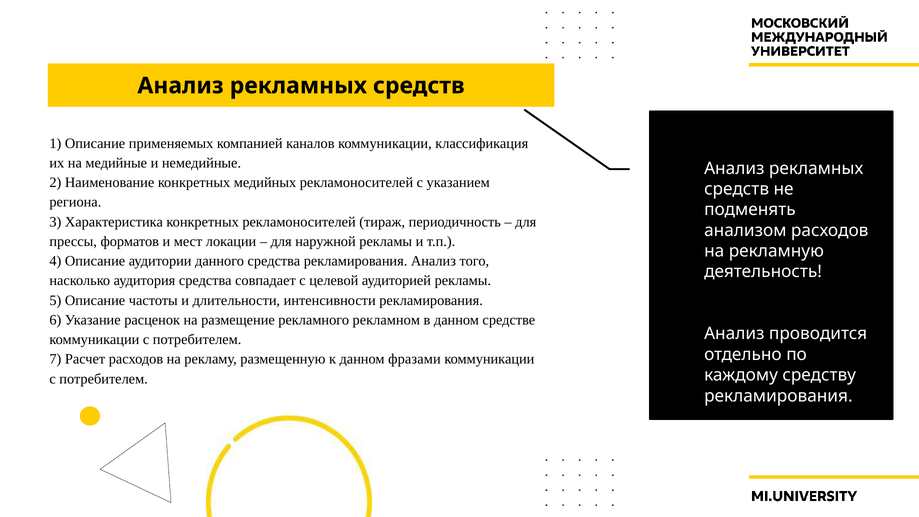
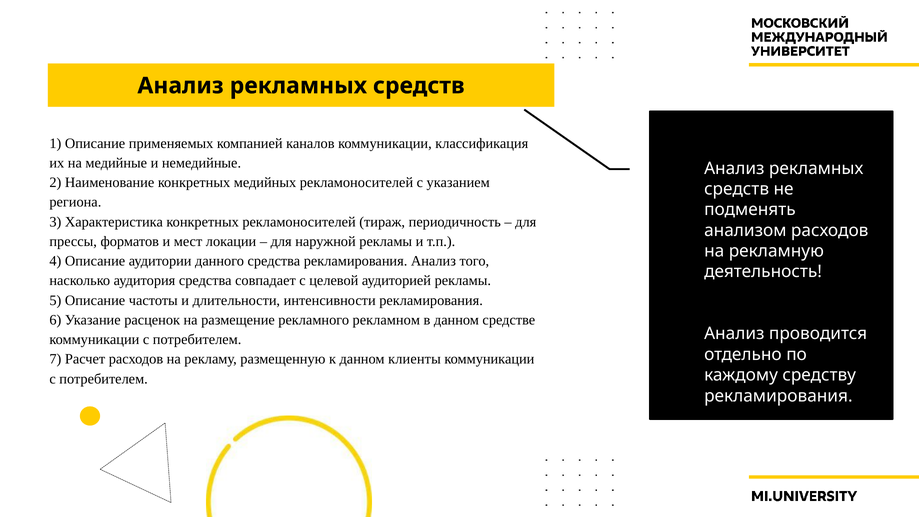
фразами: фразами -> клиенты (414, 359)
